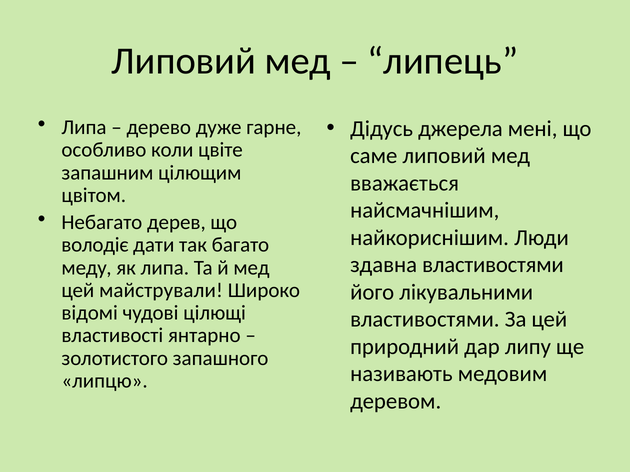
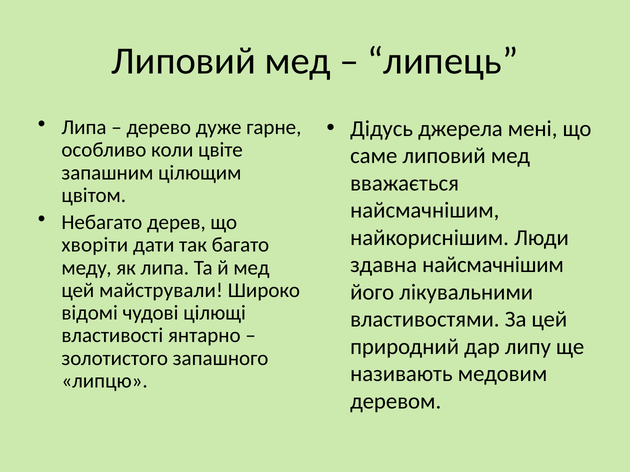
володіє: володіє -> хворіти (95, 245)
здавна властивостями: властивостями -> найсмачнішим (493, 265)
